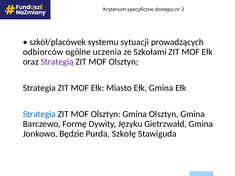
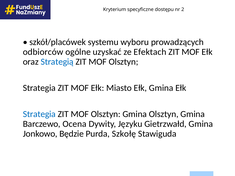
sytuacji: sytuacji -> wyboru (135, 42)
uczenia: uczenia -> uzyskać (107, 52)
Szkołami: Szkołami -> Efektach (150, 52)
Strategią colour: purple -> blue (57, 62)
Formę: Formę -> Ocena (75, 124)
